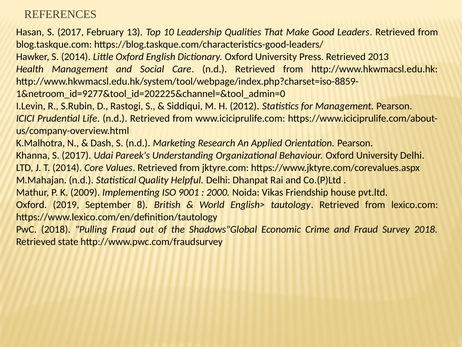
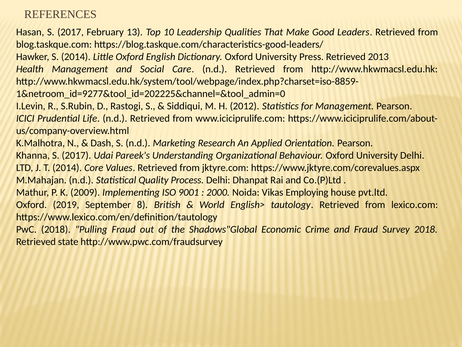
Helpful: Helpful -> Process (187, 180)
Friendship: Friendship -> Employing (307, 192)
